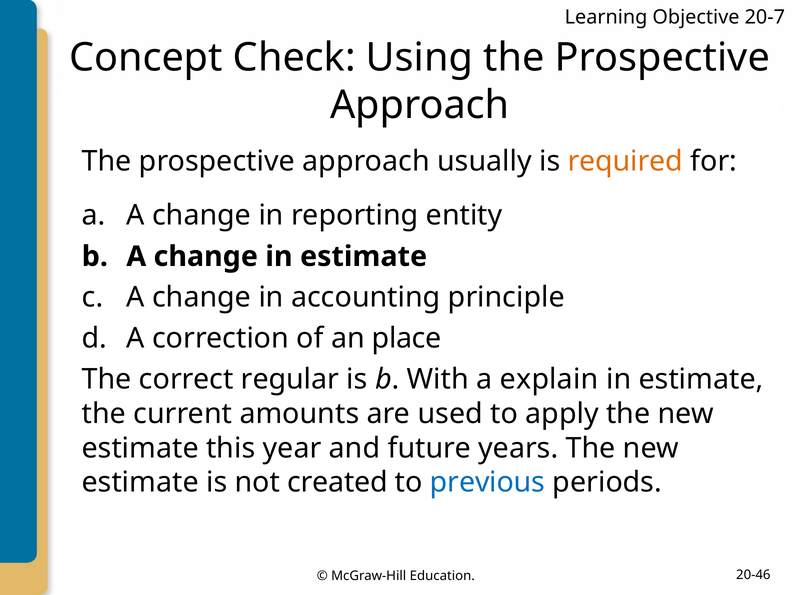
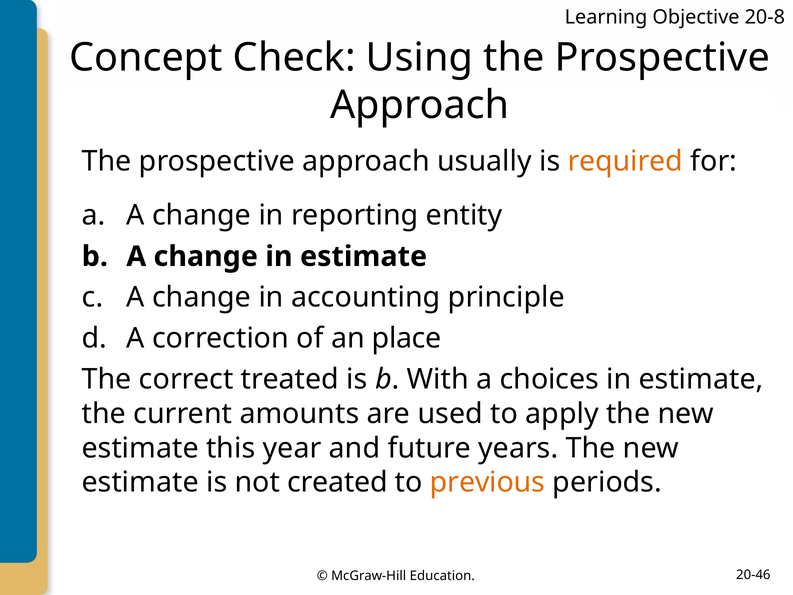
20-7: 20-7 -> 20-8 (765, 17)
regular: regular -> treated (290, 379)
explain: explain -> choices (549, 379)
previous colour: blue -> orange (488, 482)
